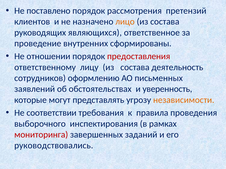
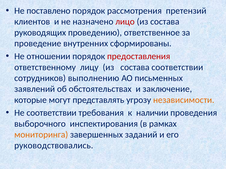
лицо colour: orange -> red (125, 22)
являющихся: являющихся -> проведению (95, 33)
состава деятельность: деятельность -> соответствии (177, 67)
оформлению: оформлению -> выполнению (94, 78)
уверенность: уверенность -> заключение (167, 89)
правила: правила -> наличии (152, 113)
мониторинга colour: red -> orange (41, 135)
